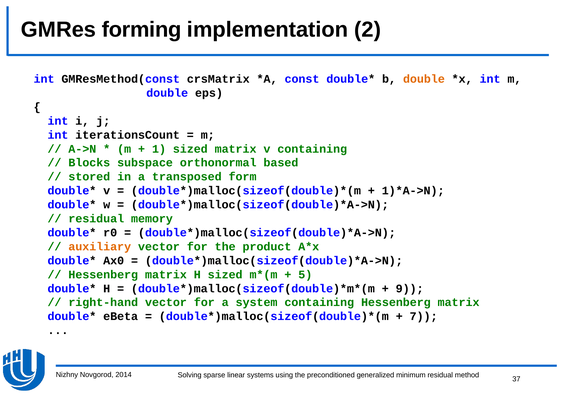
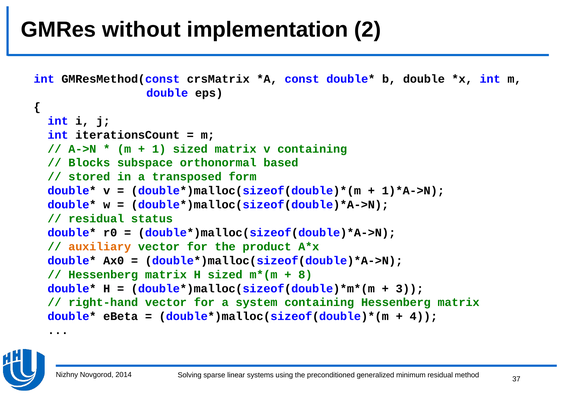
forming: forming -> without (141, 30)
double colour: orange -> black (424, 79)
memory: memory -> status (152, 219)
5: 5 -> 8 (305, 275)
9: 9 -> 3 (410, 289)
7: 7 -> 4 (424, 317)
